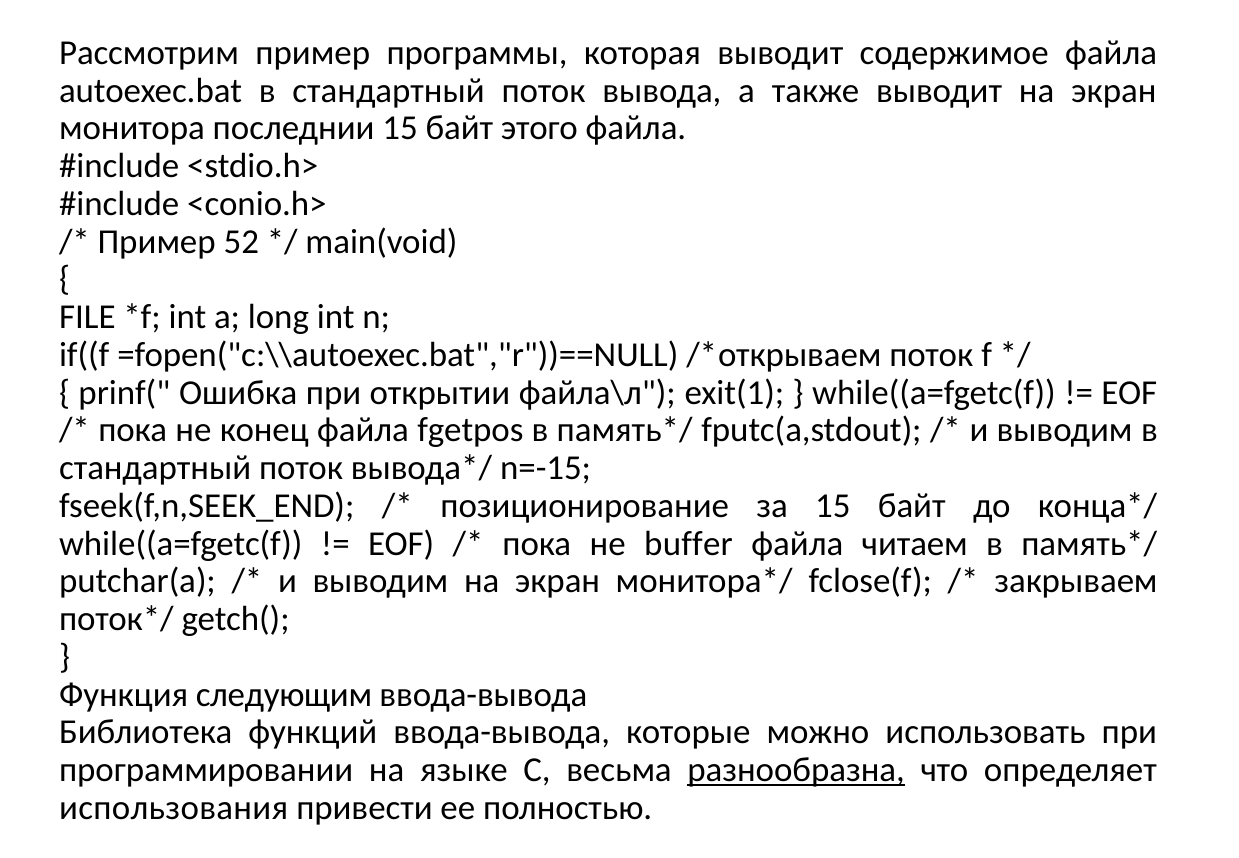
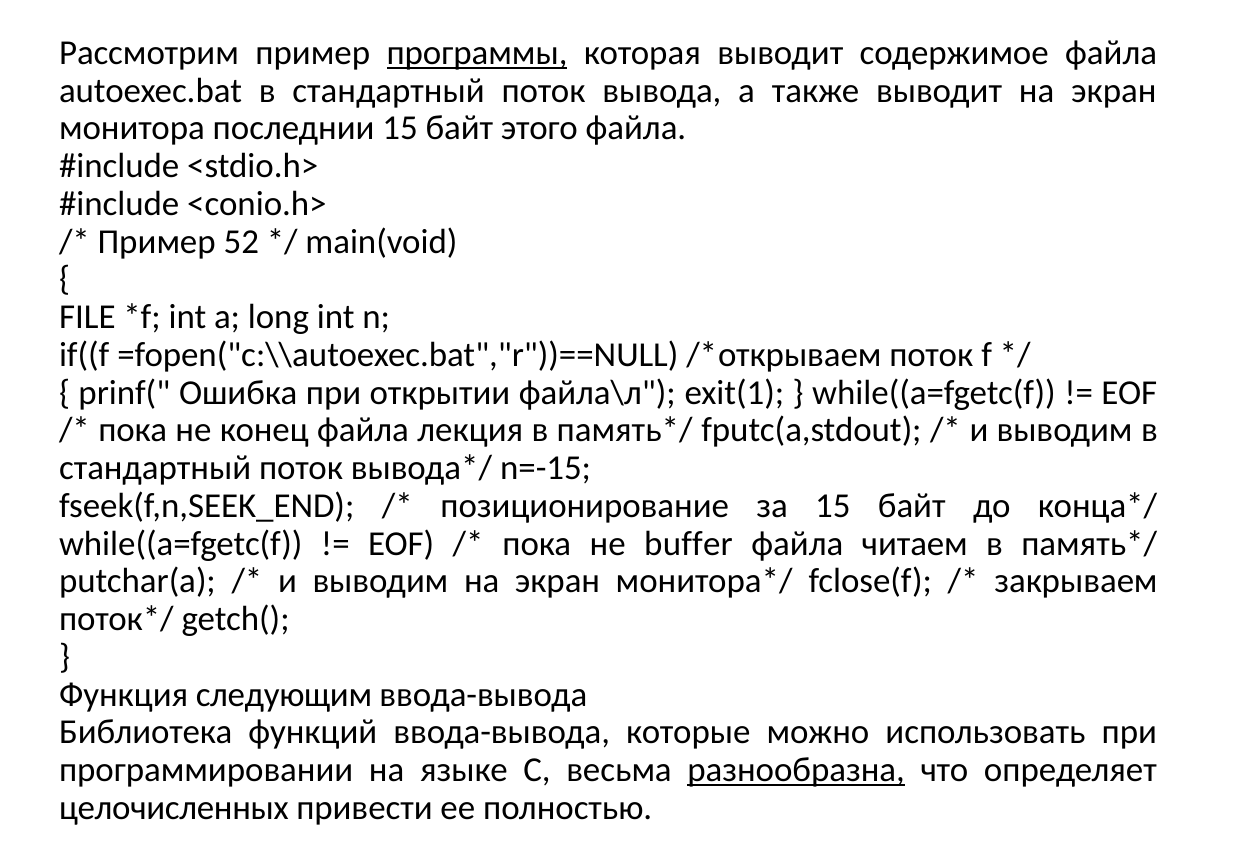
программы underline: none -> present (477, 53)
fgetpos: fgetpos -> лекция (470, 430)
использования: использования -> целочисленных (174, 808)
